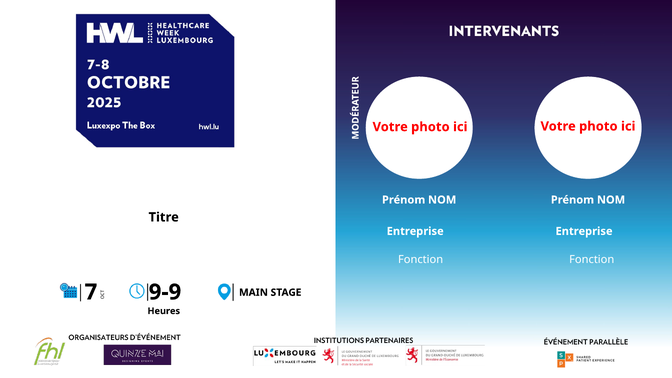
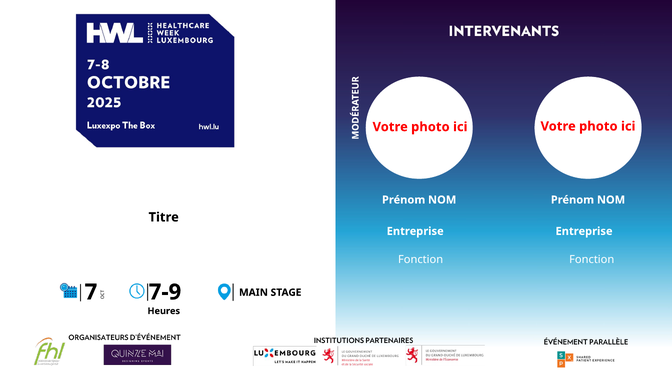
9-9: 9-9 -> 7-9 (165, 292)
